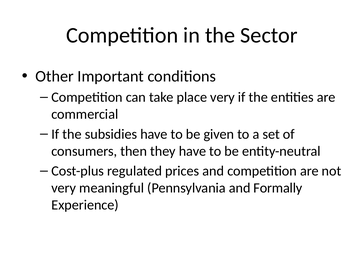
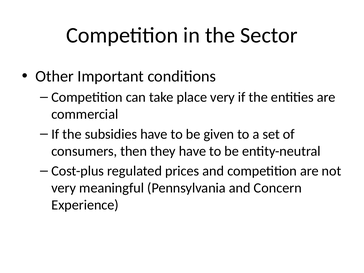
Formally: Formally -> Concern (278, 188)
